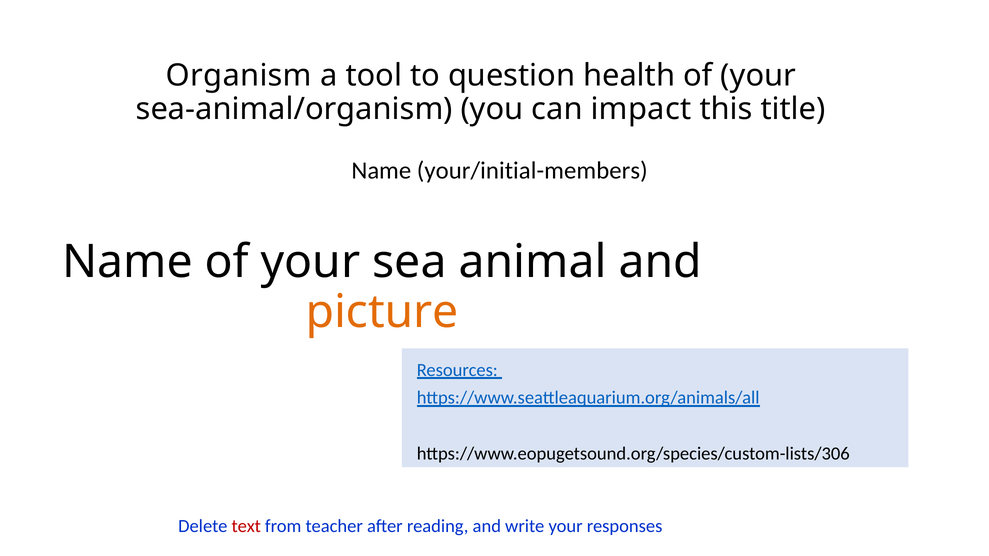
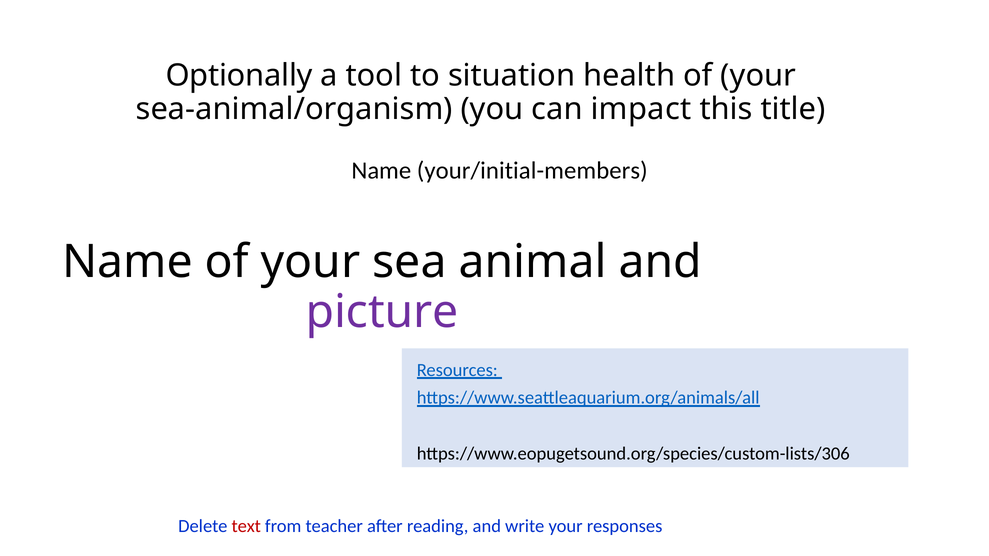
Organism: Organism -> Optionally (239, 76)
question: question -> situation (512, 76)
picture colour: orange -> purple (382, 312)
